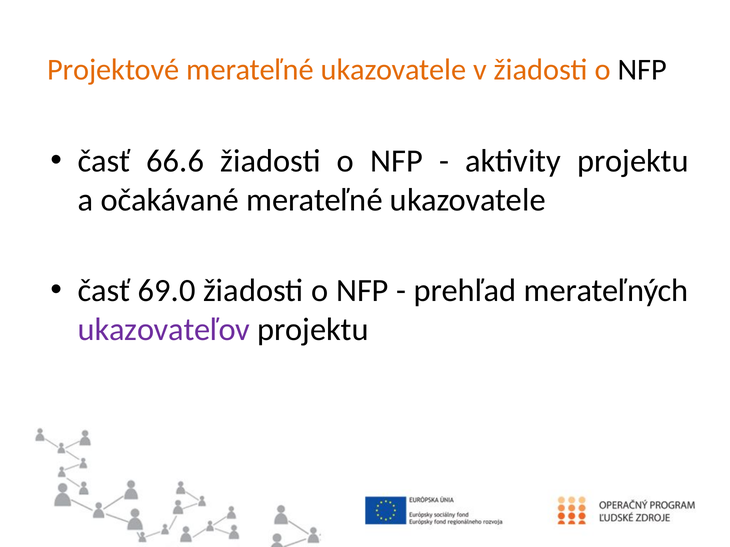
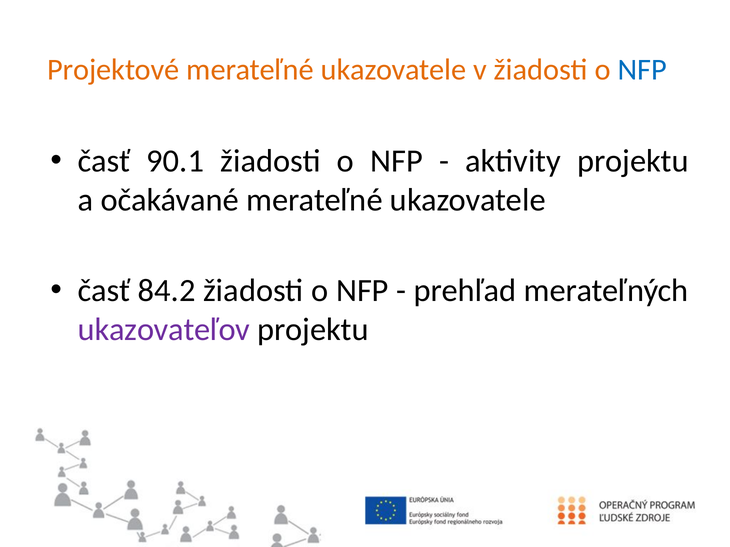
NFP colour: black -> blue (642, 70)
66.6: 66.6 -> 90.1 (175, 161)
69.0: 69.0 -> 84.2 (167, 291)
